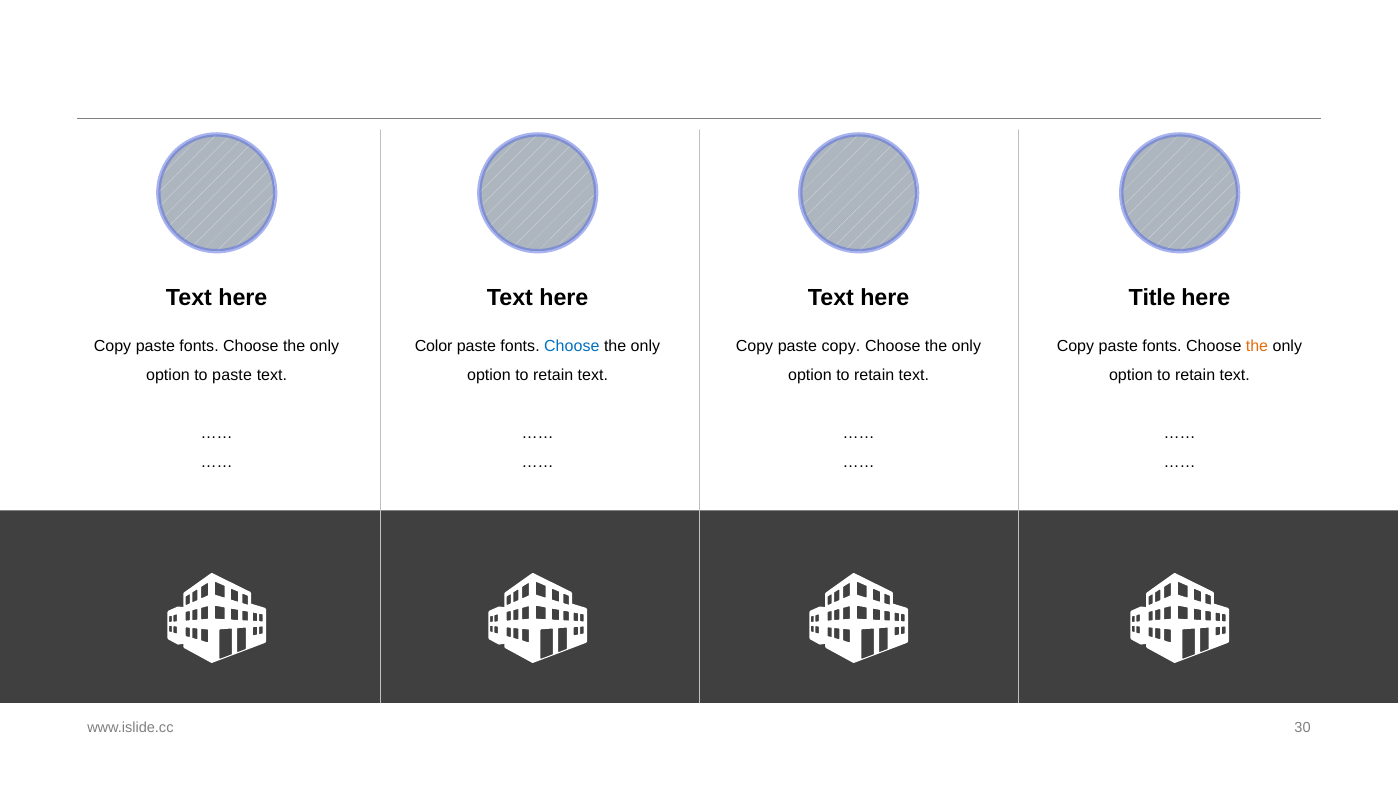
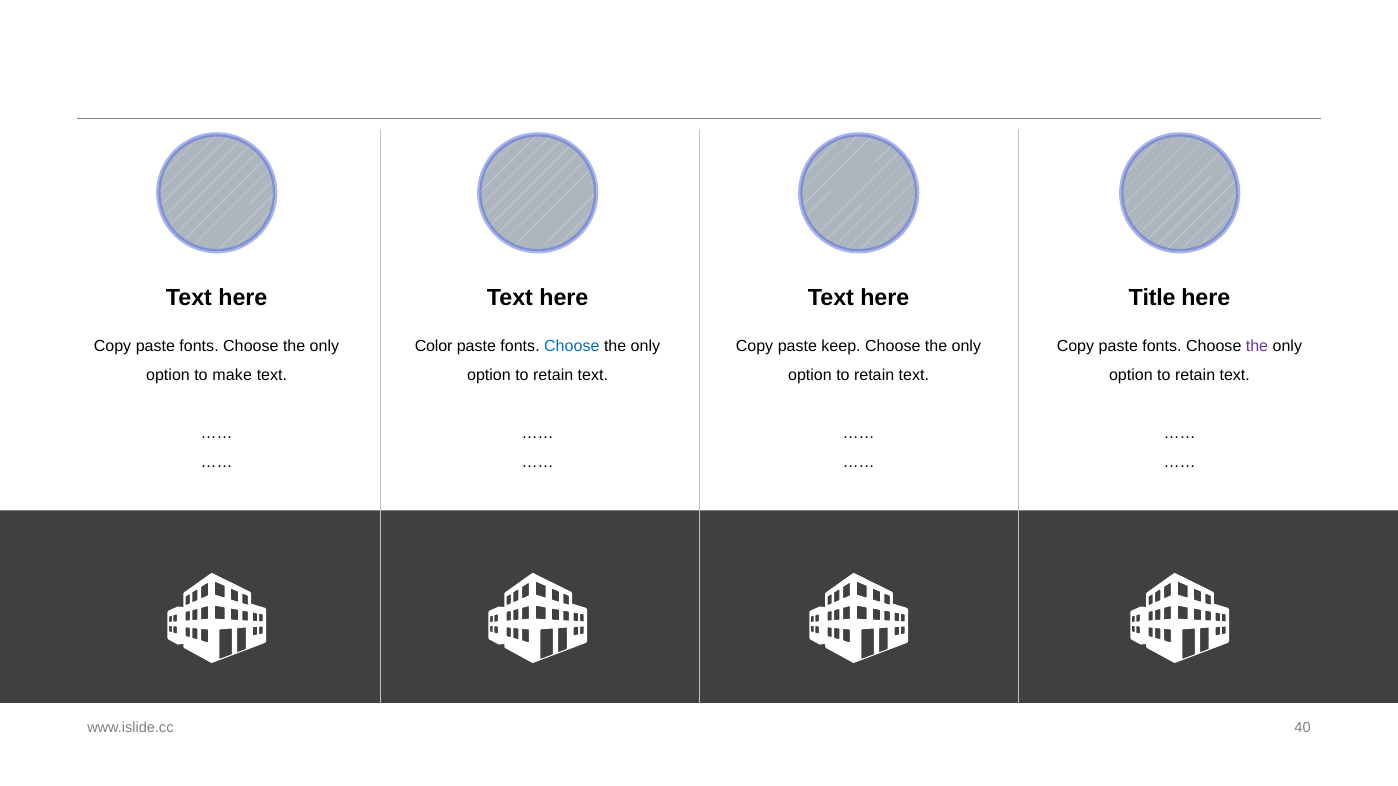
paste copy: copy -> keep (841, 347)
the colour: orange -> purple (1257, 347)
to paste: paste -> make (232, 376)
30: 30 -> 40 (1303, 728)
